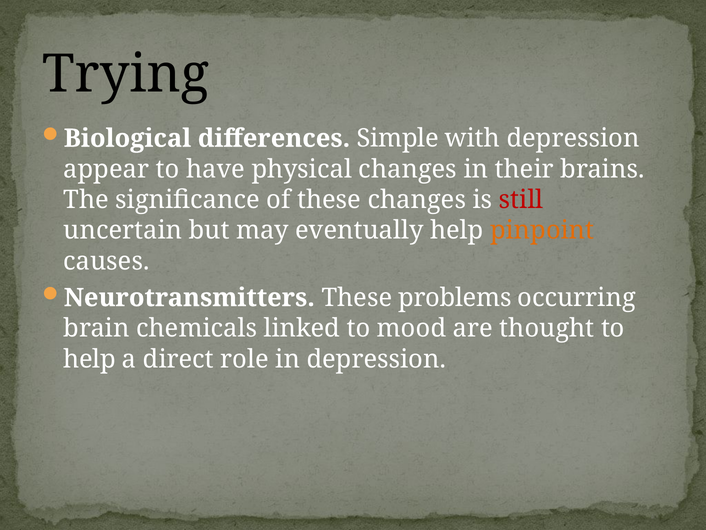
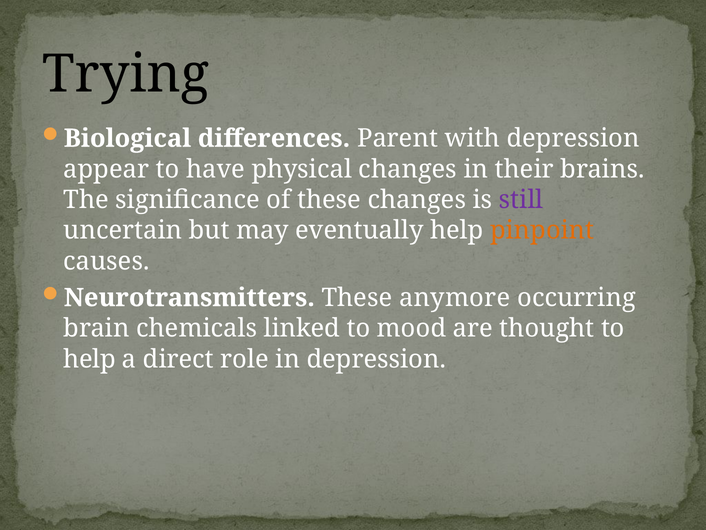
Simple: Simple -> Parent (398, 138)
still colour: red -> purple (521, 200)
problems: problems -> anymore (455, 297)
